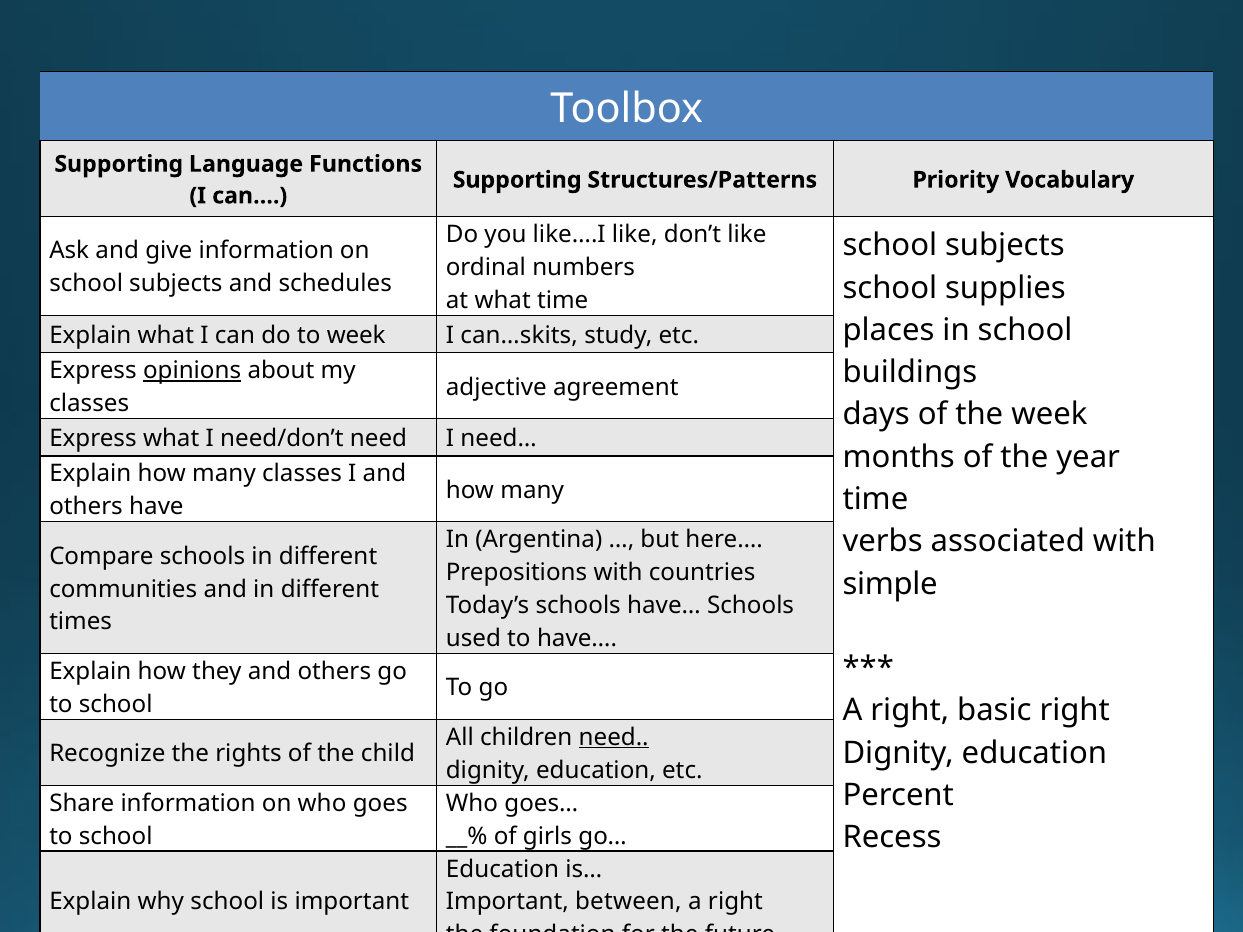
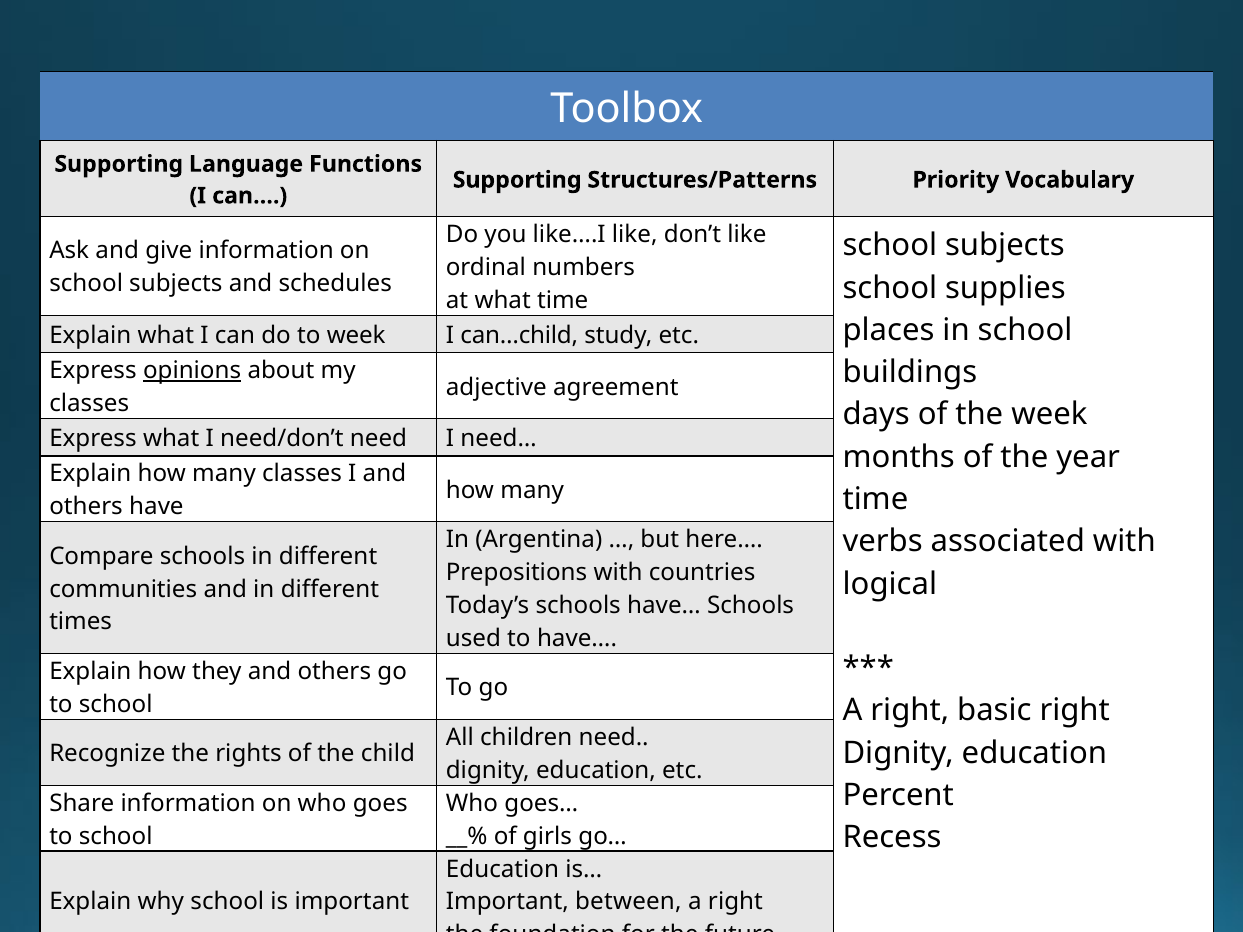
can…skits: can…skits -> can…child (519, 336)
simple: simple -> logical (890, 584)
need underline: present -> none (614, 737)
